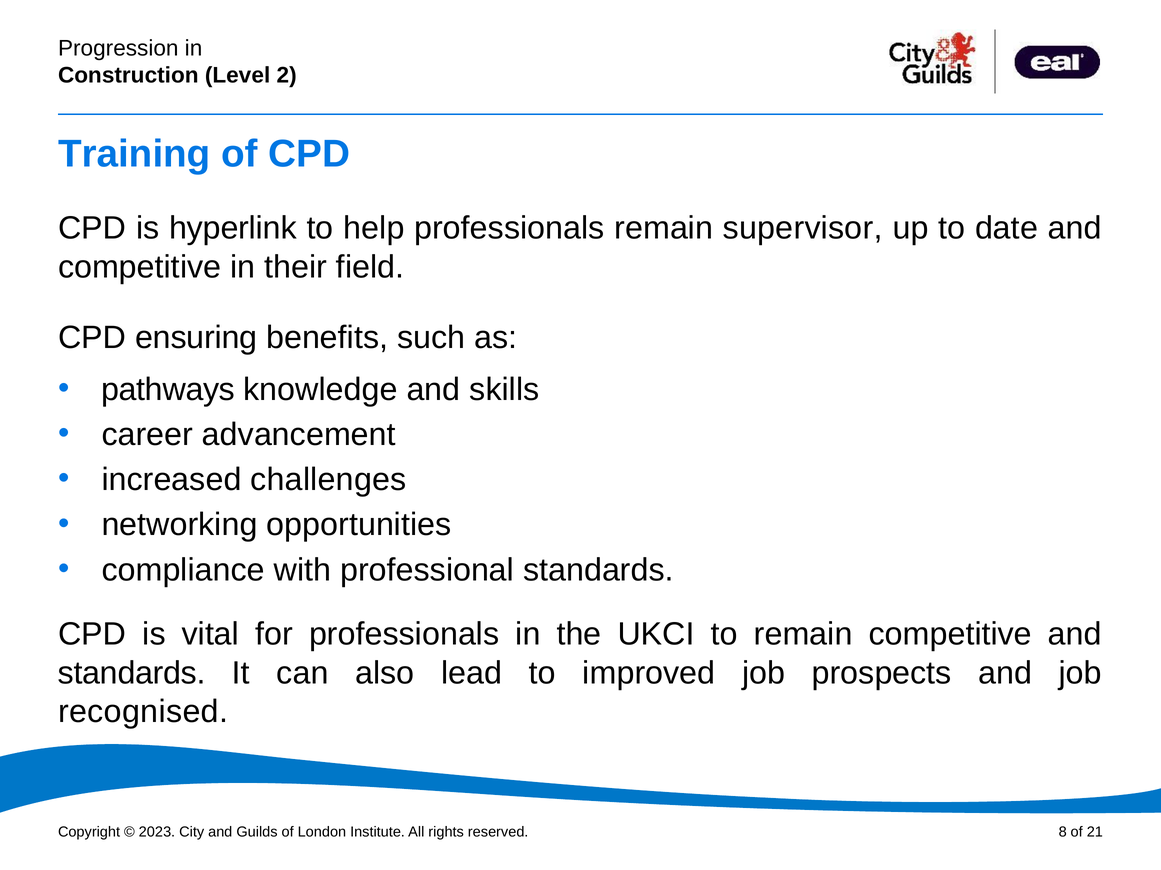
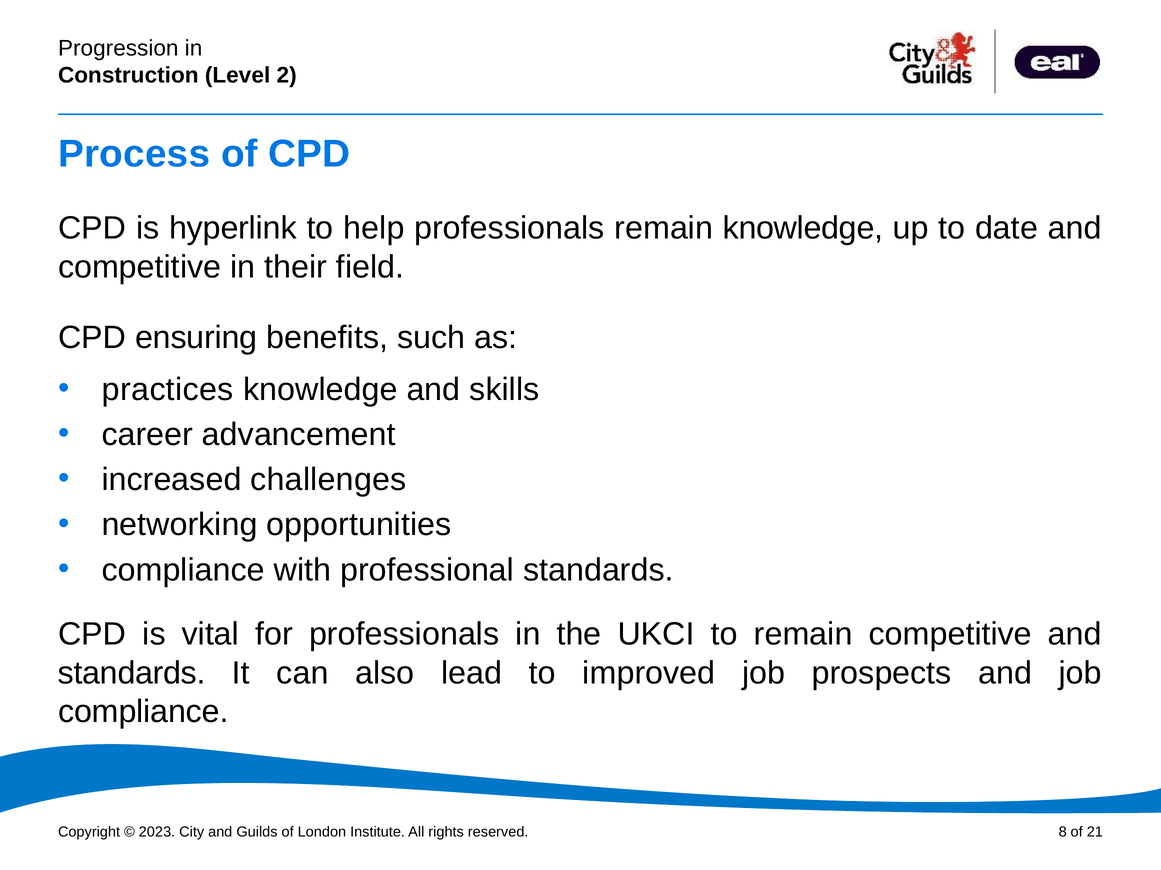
Training: Training -> Process (134, 154)
remain supervisor: supervisor -> knowledge (803, 228)
pathways: pathways -> practices (168, 390)
recognised: recognised -> compliance (143, 712)
